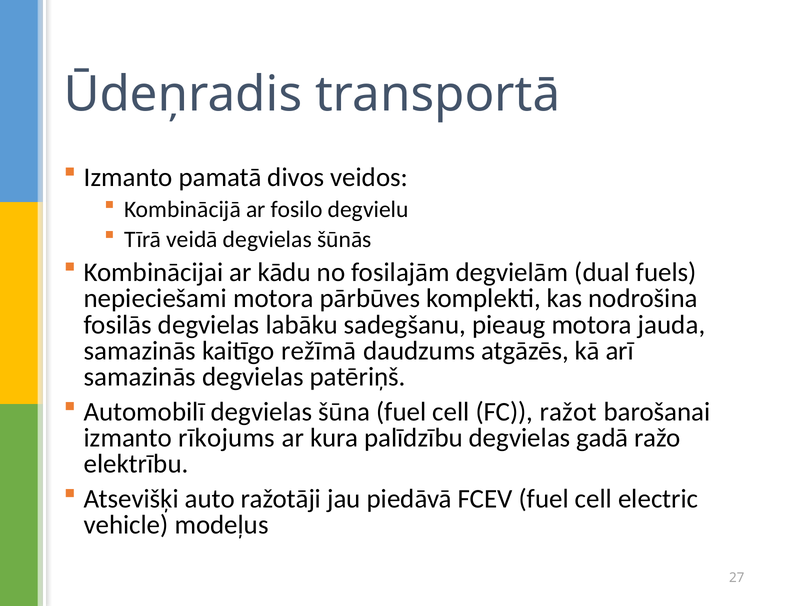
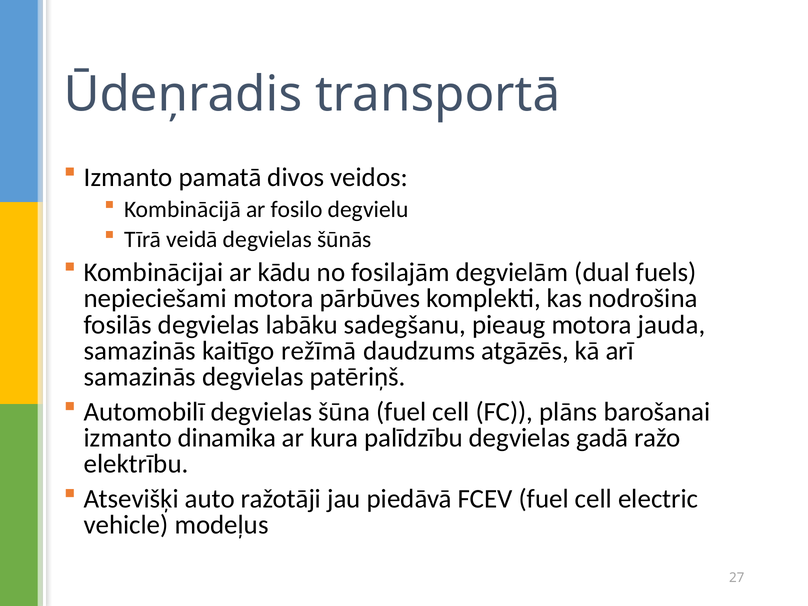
ražot: ražot -> plāns (568, 412)
rīkojums: rīkojums -> dinamika (227, 438)
